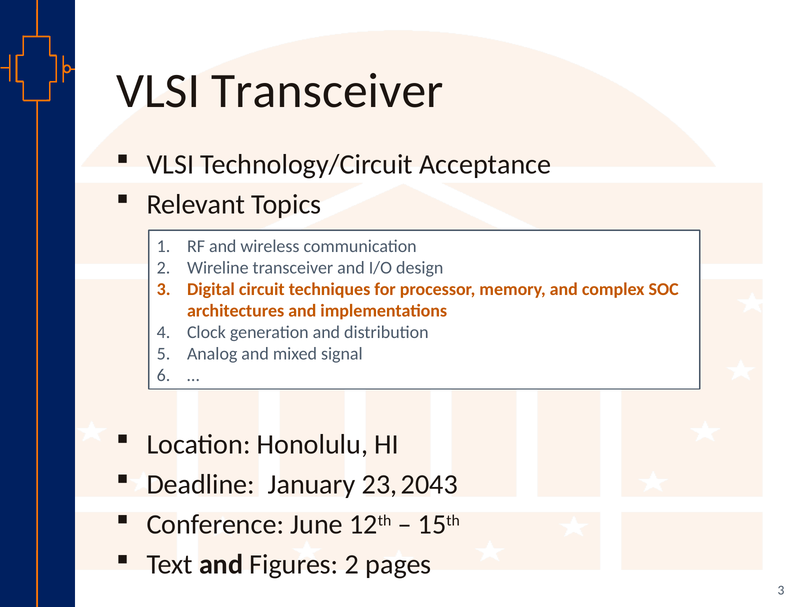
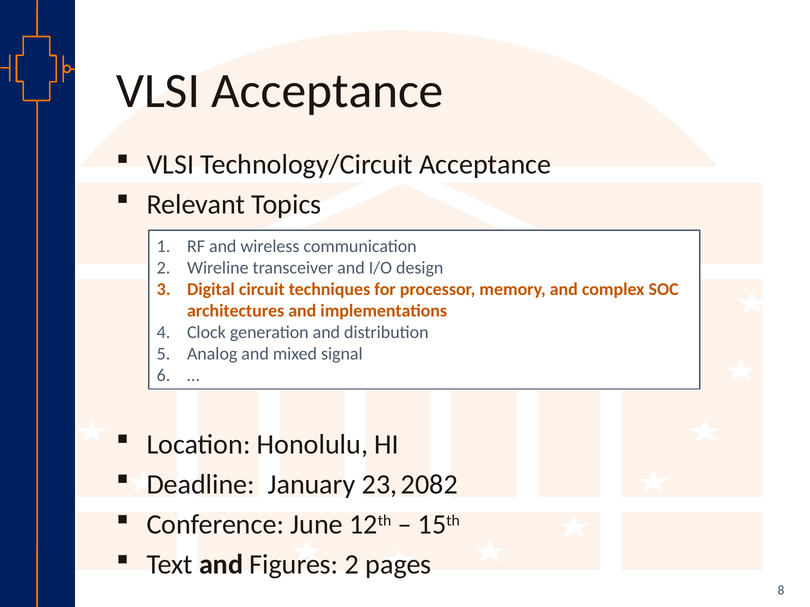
VLSI Transceiver: Transceiver -> Acceptance (327, 91)
2043: 2043 -> 2082 (429, 485)
3: 3 -> 8 (781, 591)
